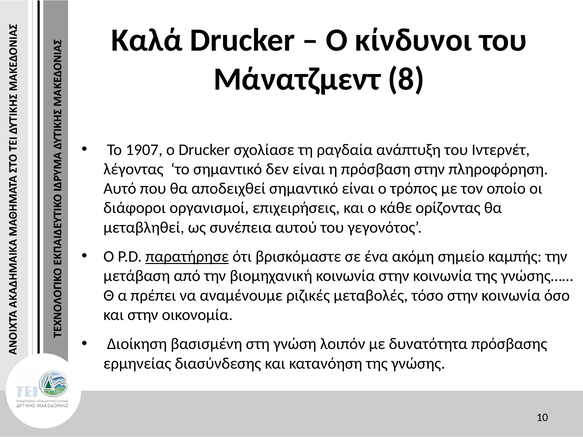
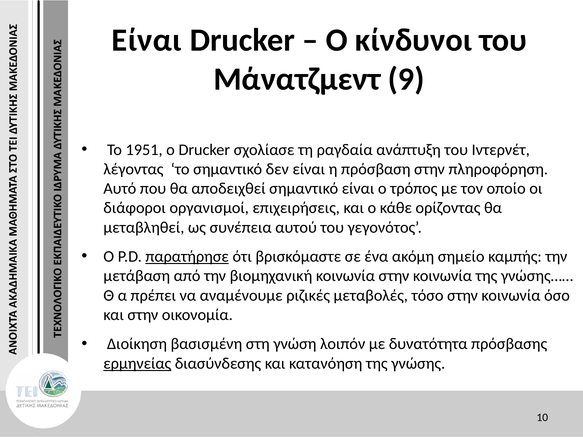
Καλά: Καλά -> Είναι (147, 40)
8: 8 -> 9 (406, 79)
1907: 1907 -> 1951 (144, 150)
ερμηνείας underline: none -> present (137, 364)
